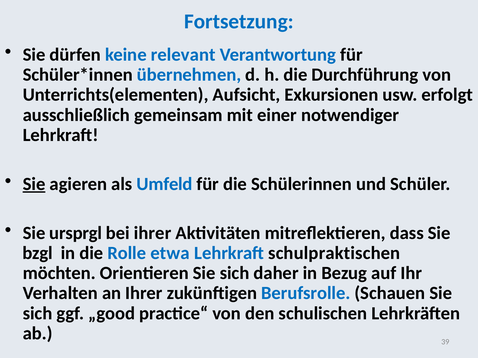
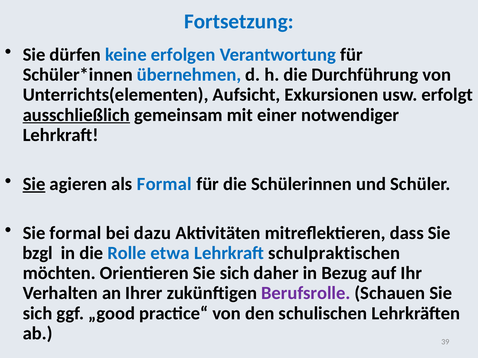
relevant: relevant -> erfolgen (183, 55)
ausschließlich underline: none -> present (76, 115)
als Umfeld: Umfeld -> Formal (164, 184)
Sie ursprgl: ursprgl -> formal (76, 233)
bei ihrer: ihrer -> dazu (153, 233)
Berufsrolle colour: blue -> purple (306, 294)
